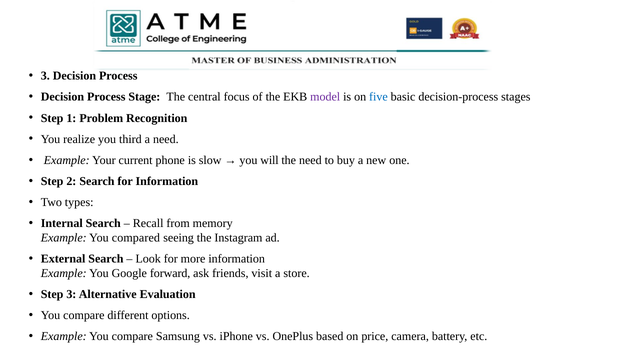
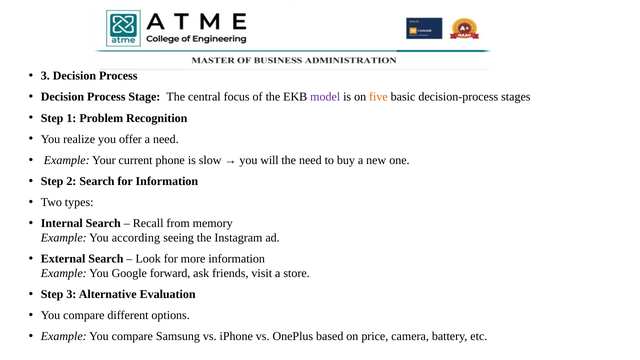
five colour: blue -> orange (378, 97)
third: third -> offer (130, 139)
compared: compared -> according (136, 238)
